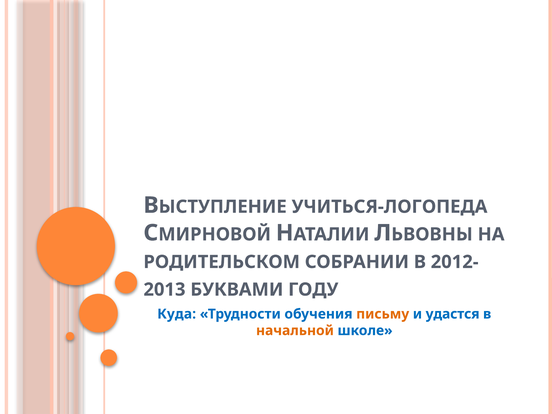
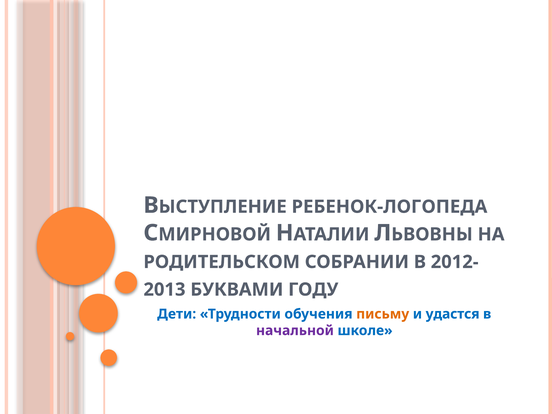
УЧИТЬСЯ-ЛОГОПЕДА: УЧИТЬСЯ-ЛОГОПЕДА -> РЕБЕНОК-ЛОГОПЕДА (389, 207)
Куда: Куда -> Дети (177, 314)
начальной colour: orange -> purple (295, 331)
